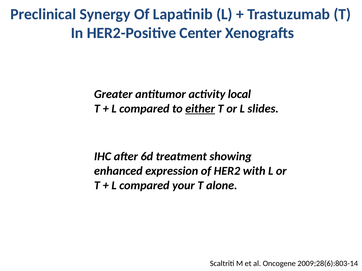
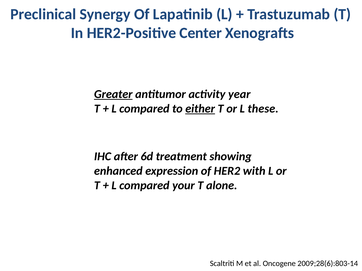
Greater underline: none -> present (113, 94)
local: local -> year (239, 94)
slides: slides -> these (263, 109)
